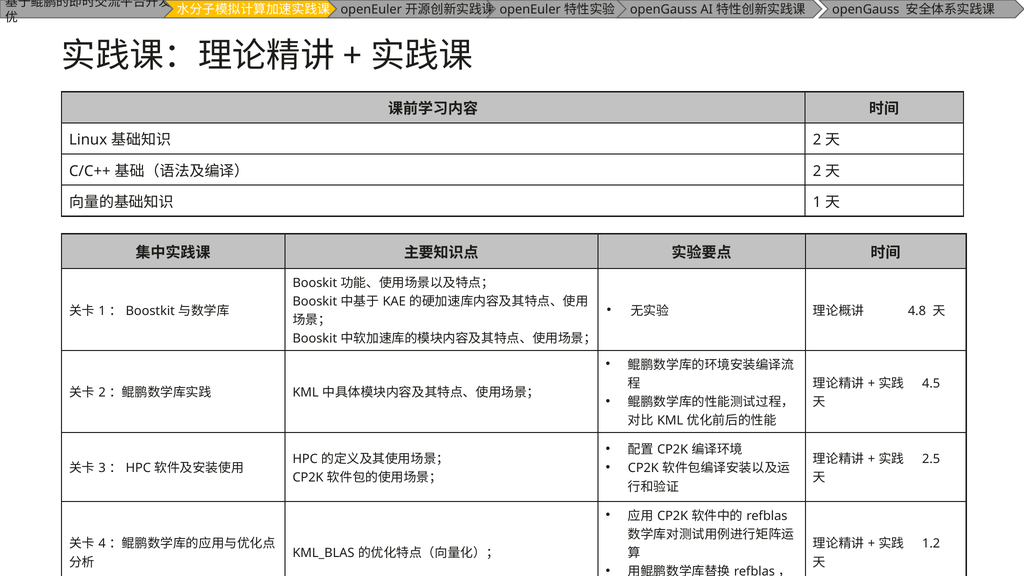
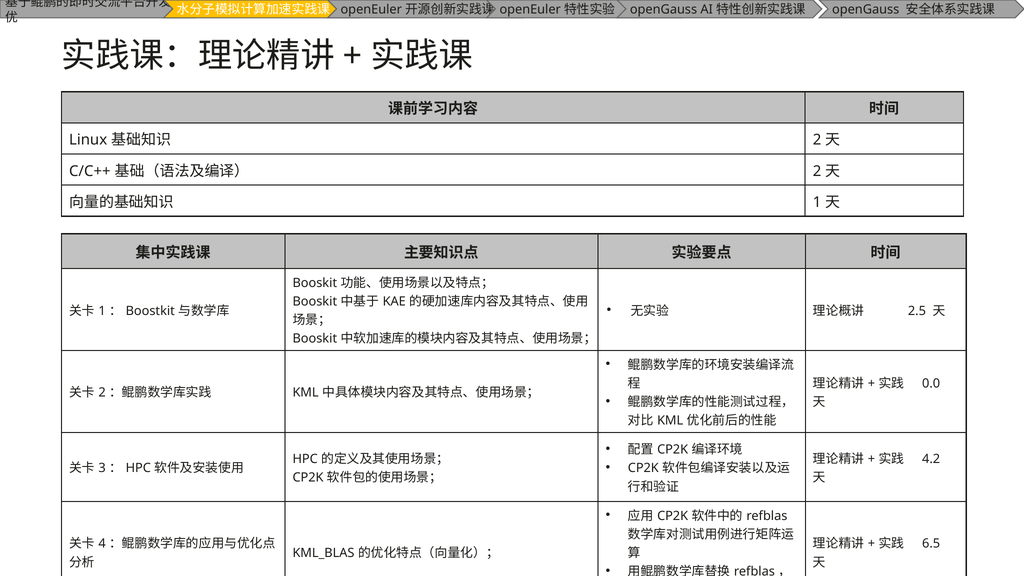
4.8: 4.8 -> 2.5 (917, 311)
4.5: 4.5 -> 0.0 (931, 383)
2.5: 2.5 -> 4.2 (931, 459)
1.2: 1.2 -> 6.5 (931, 544)
